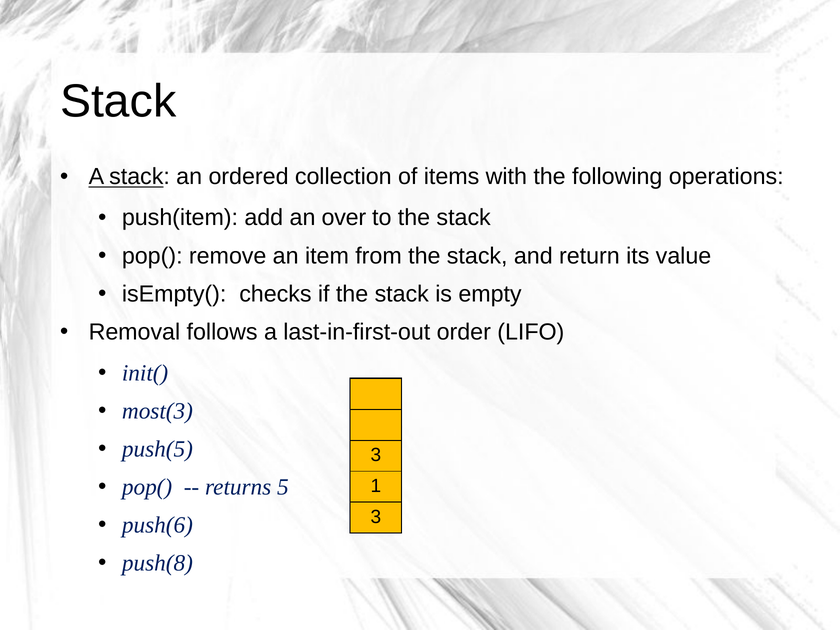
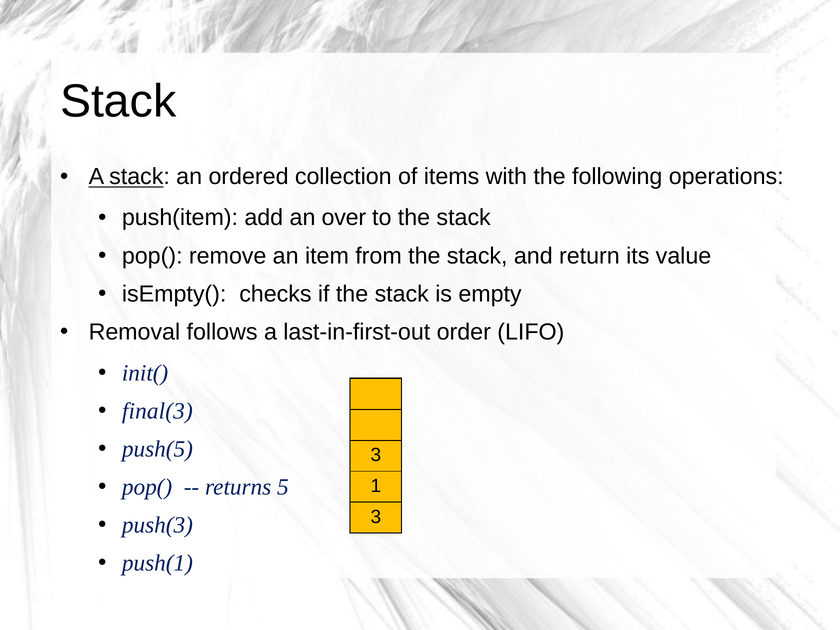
most(3: most(3 -> final(3 (157, 411)
push(6: push(6 -> push(3 (157, 525)
push(8: push(8 -> push(1 (157, 563)
